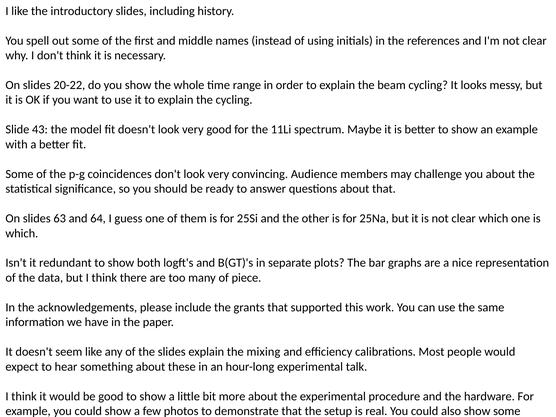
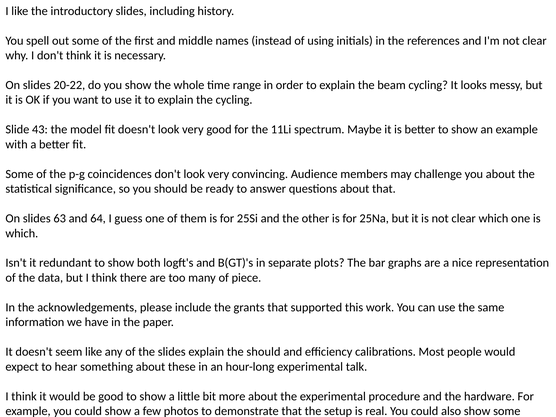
the mixing: mixing -> should (263, 352)
